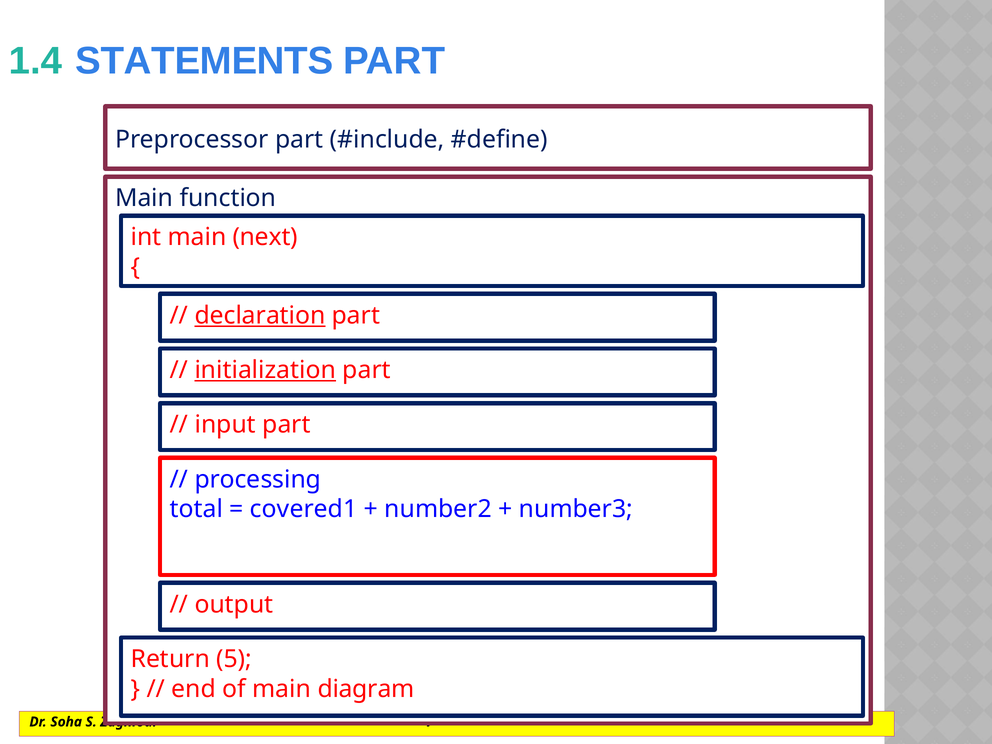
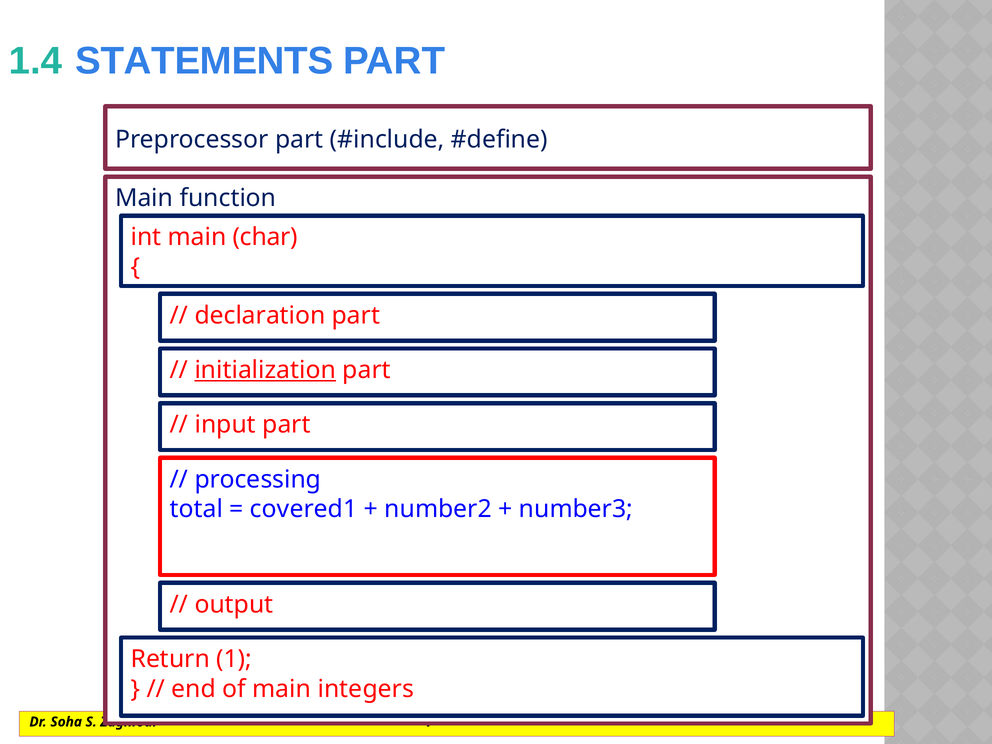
next: next -> char (265, 237)
declaration underline: present -> none (260, 315)
5: 5 -> 1 (234, 659)
diagram: diagram -> integers (366, 689)
